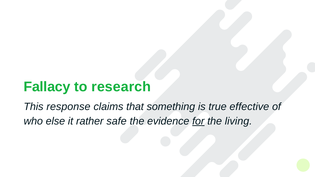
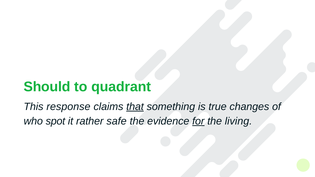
Fallacy: Fallacy -> Should (47, 87)
research: research -> quadrant (121, 87)
that underline: none -> present (135, 107)
effective: effective -> changes (249, 107)
else: else -> spot (55, 121)
